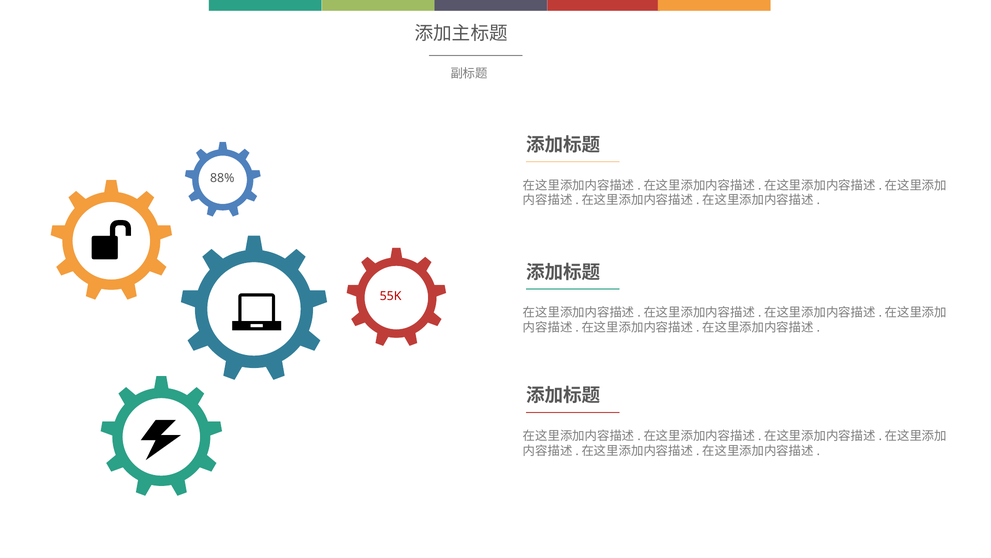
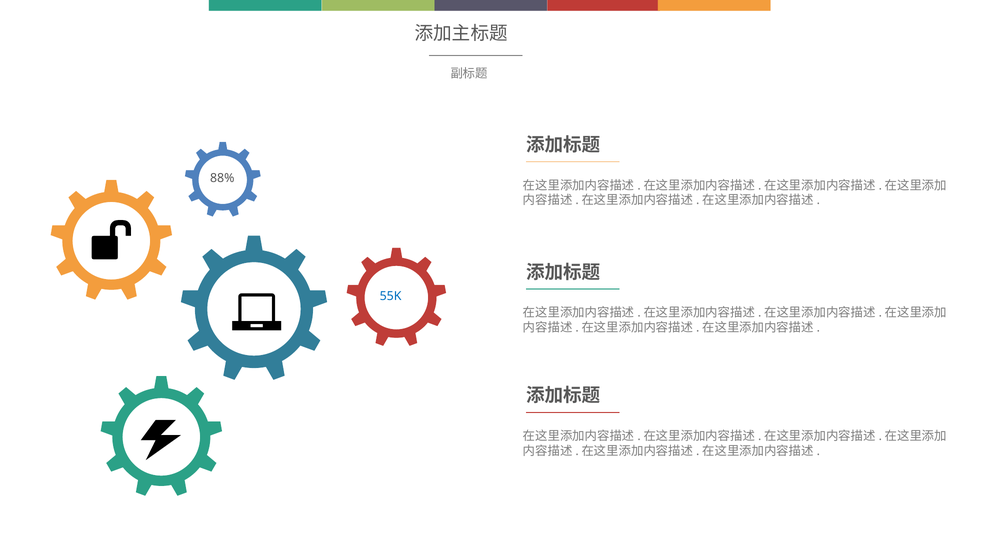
55K colour: red -> blue (391, 296)
